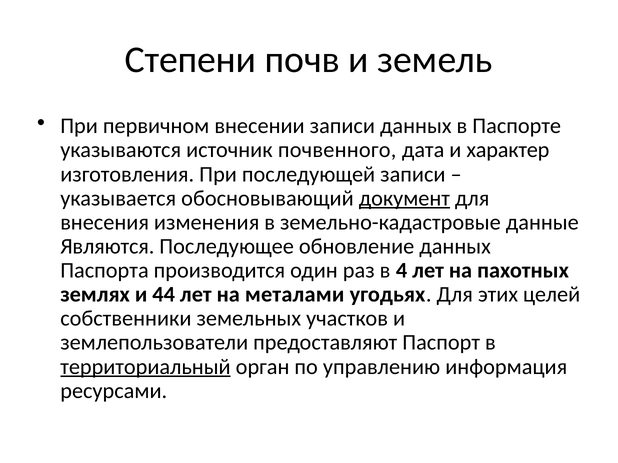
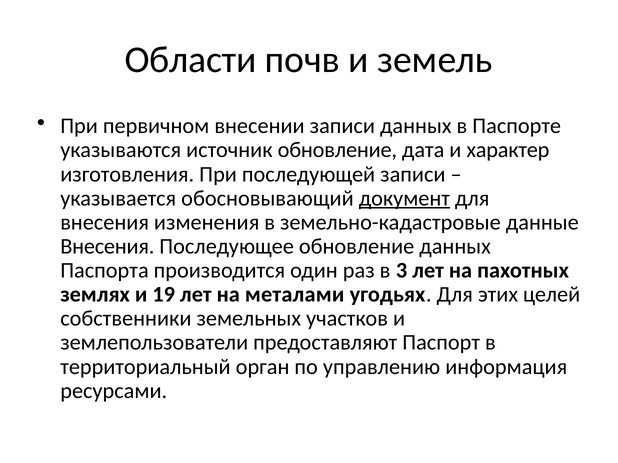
Степени: Степени -> Области (191, 60)
источник почвенного: почвенного -> обновление (337, 150)
Являются: Являются -> Внесения (107, 247)
4: 4 -> 3 (402, 271)
44: 44 -> 19 (164, 295)
территориальный underline: present -> none (145, 367)
